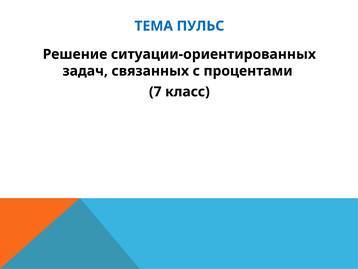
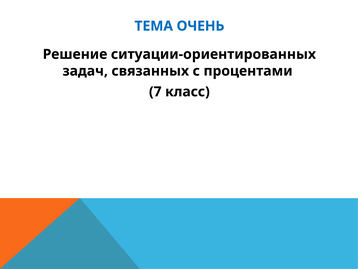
ПУЛЬС: ПУЛЬС -> ОЧЕНЬ (200, 26)
